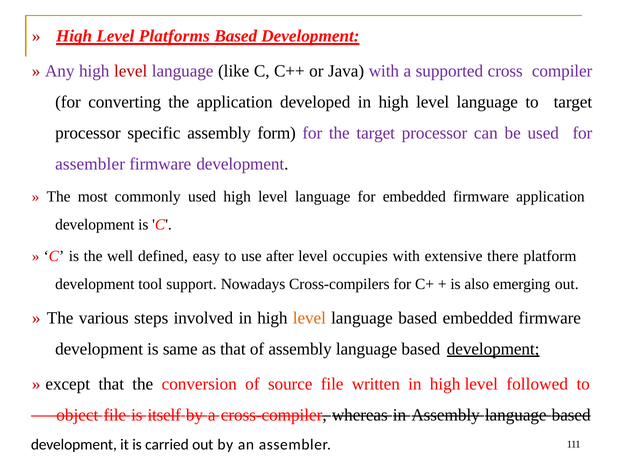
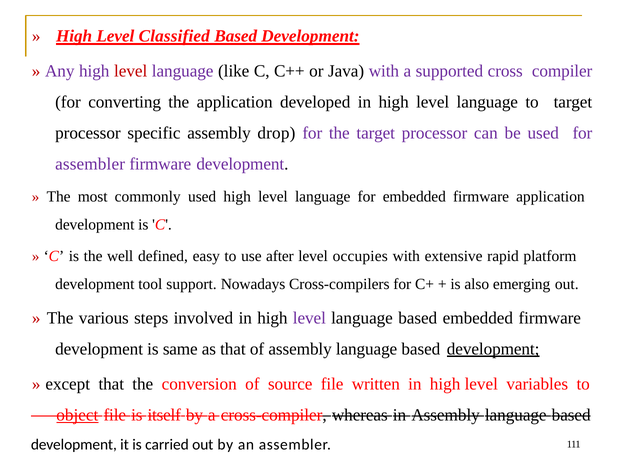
Platforms: Platforms -> Classified (174, 36)
form: form -> drop (276, 133)
there: there -> rapid (503, 256)
level colour: orange -> purple (309, 318)
followed: followed -> variables (537, 384)
object underline: none -> present (77, 414)
